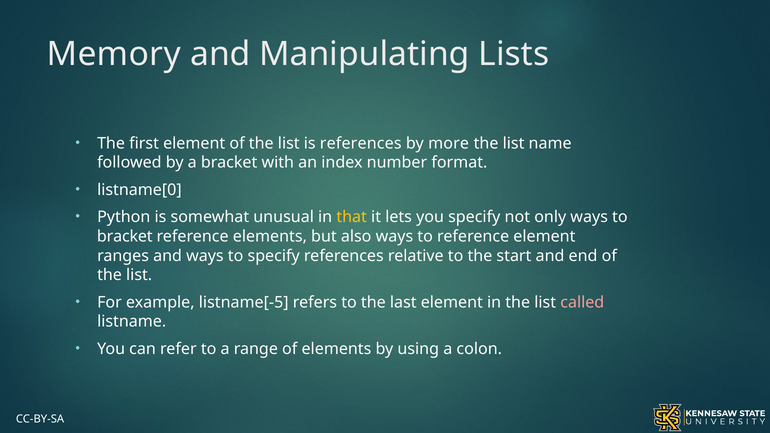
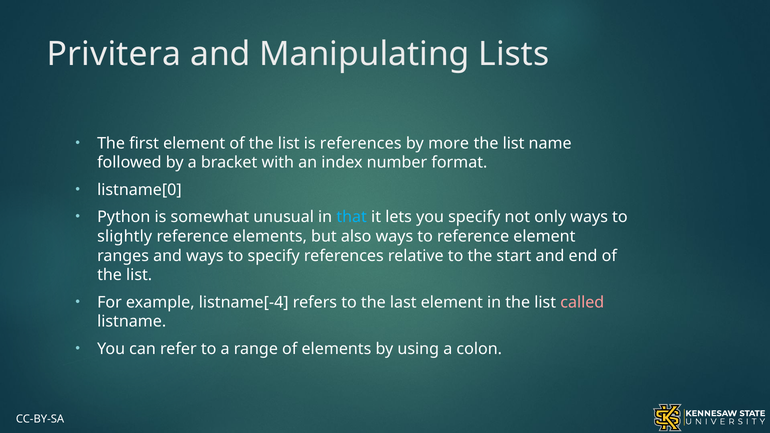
Memory: Memory -> Privitera (114, 54)
that colour: yellow -> light blue (352, 217)
bracket: bracket -> slightly (125, 237)
listname[-5: listname[-5 -> listname[-4 (244, 302)
